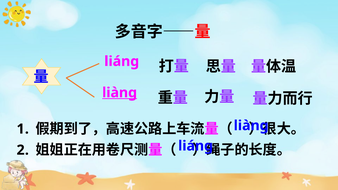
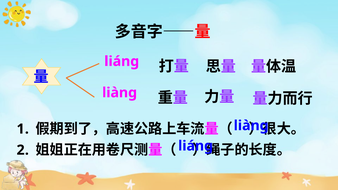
liànɡ underline: present -> none (120, 93)
